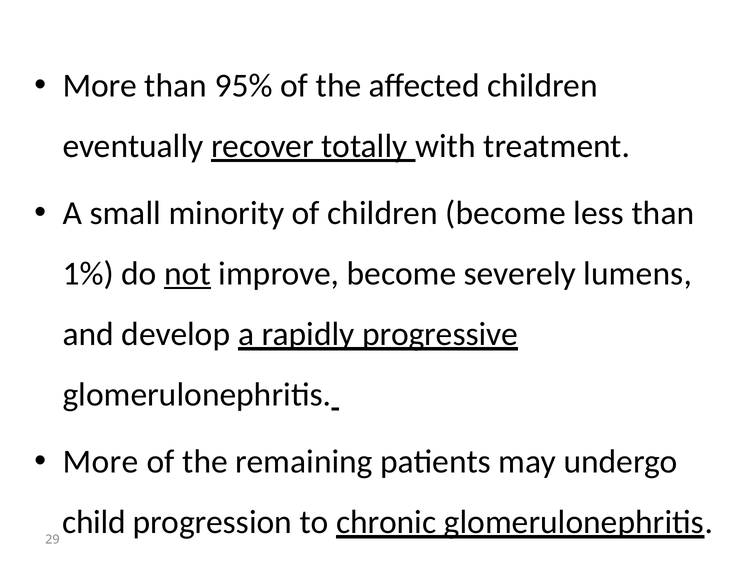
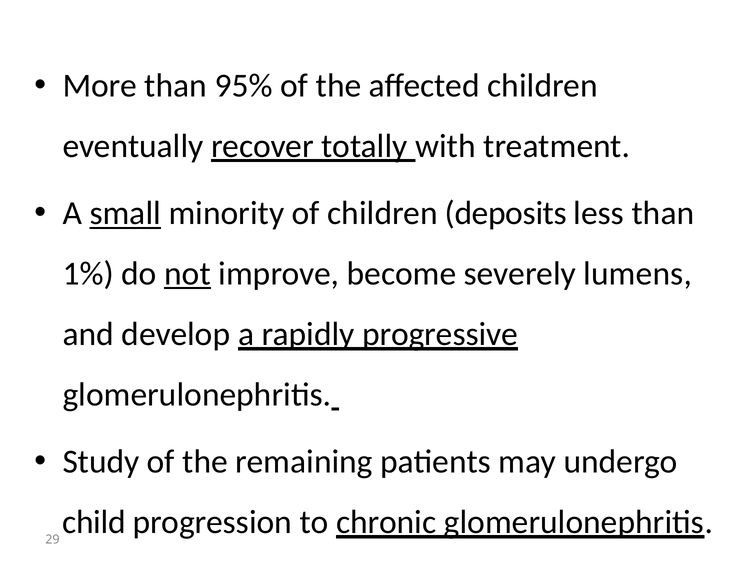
small underline: none -> present (125, 213)
children become: become -> deposits (506, 213)
More: More -> Study (101, 462)
